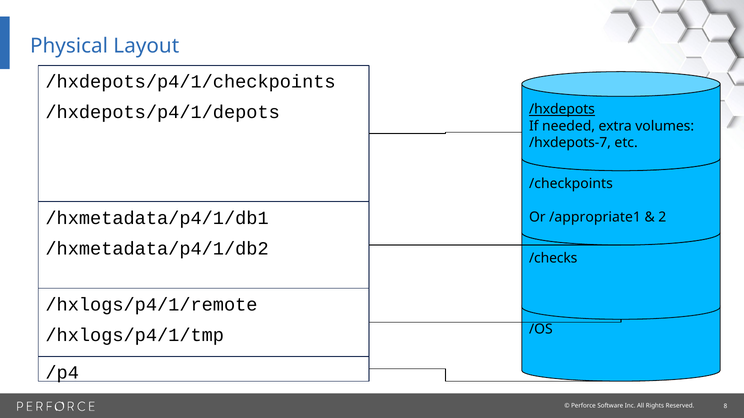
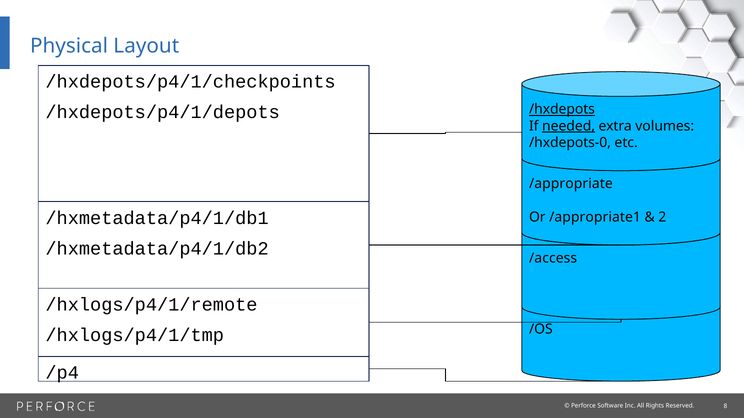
needed underline: none -> present (569, 126)
/hxdepots-7: /hxdepots-7 -> /hxdepots-0 (570, 143)
/checkpoints: /checkpoints -> /appropriate (571, 184)
/checks: /checks -> /access (553, 258)
